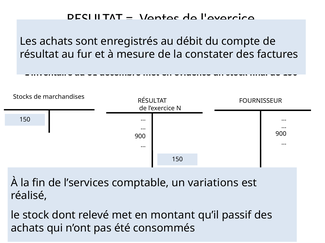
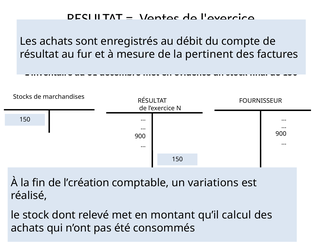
constater: constater -> pertinent (209, 54)
l’services: l’services -> l’création (86, 183)
passif: passif -> calcul (237, 216)
